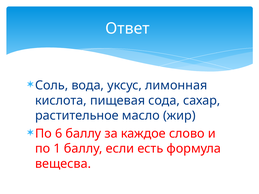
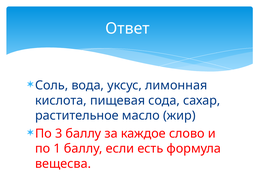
6: 6 -> 3 (59, 134)
